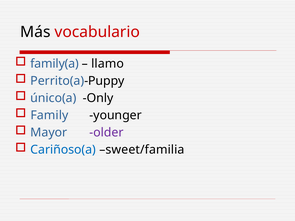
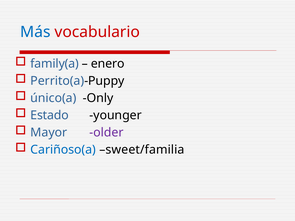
Más colour: black -> blue (35, 32)
llamo: llamo -> enero (108, 64)
Family: Family -> Estado (50, 115)
